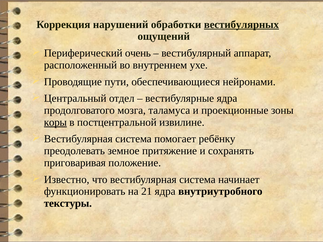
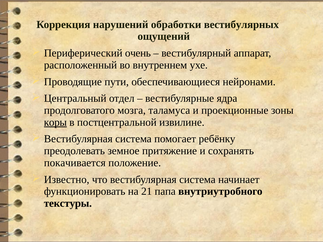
вестибулярных underline: present -> none (241, 24)
приговаривая: приговаривая -> покачивается (75, 163)
21 ядра: ядра -> папа (165, 192)
